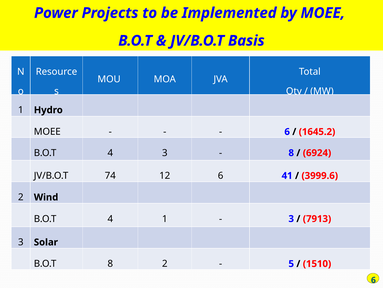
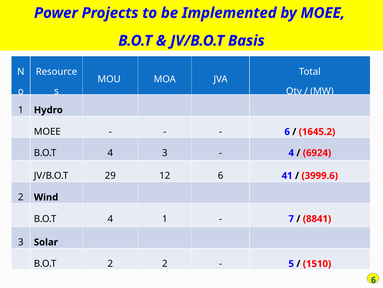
8: 8 -> 4 (291, 153)
74: 74 -> 29 (110, 175)
3: 3 -> 7 (291, 218)
7913: 7913 -> 8841 (317, 218)
B.O.T 8: 8 -> 2 (110, 263)
